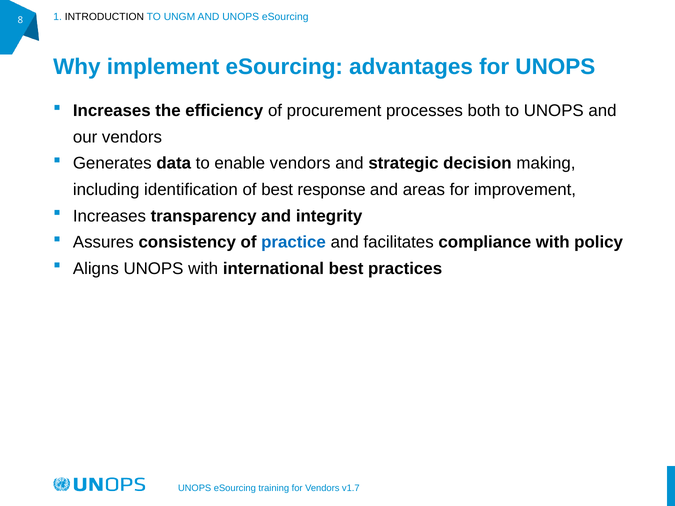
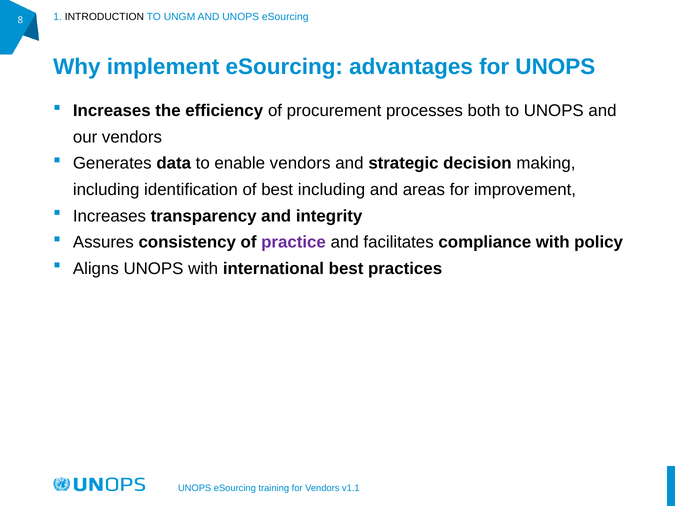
best response: response -> including (331, 190)
practice colour: blue -> purple (293, 242)
v1.7: v1.7 -> v1.1 (351, 488)
